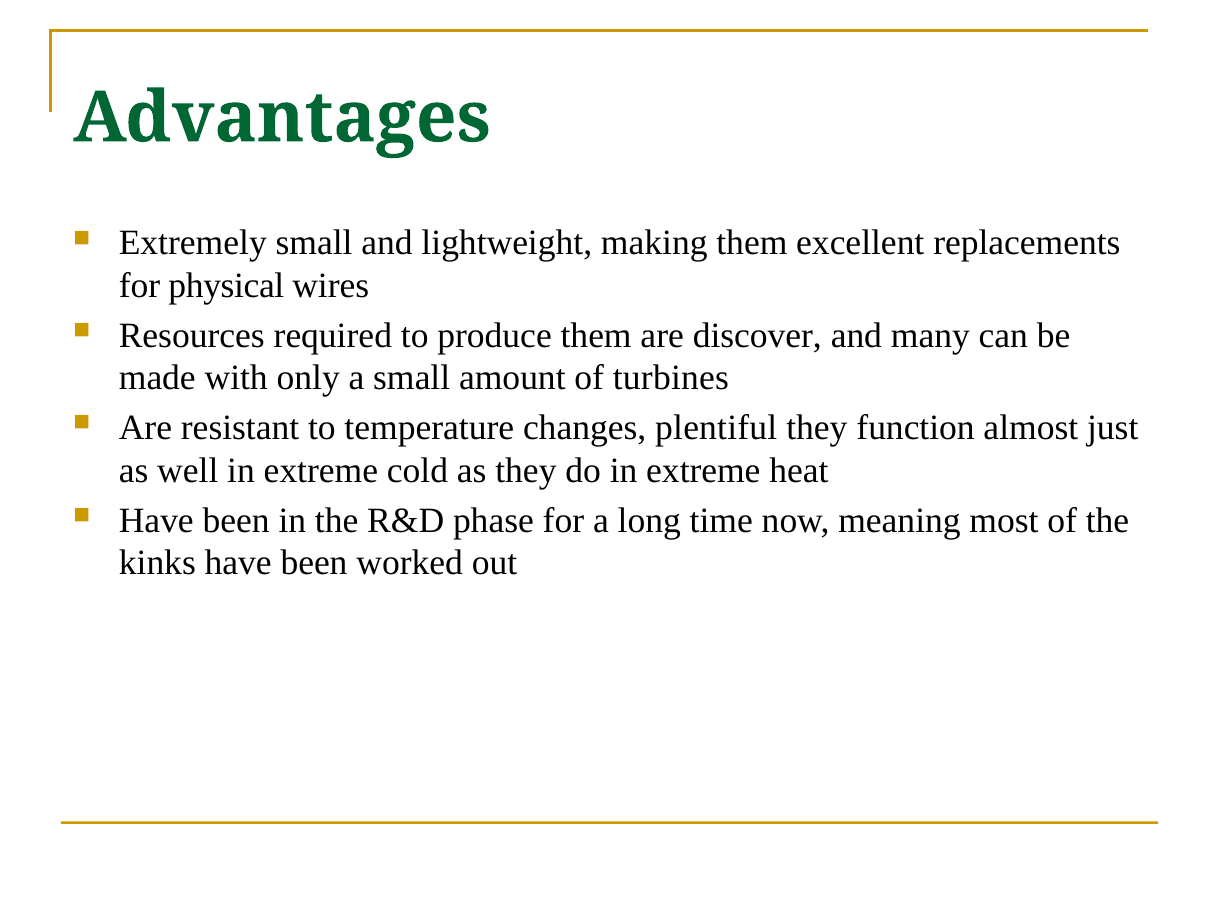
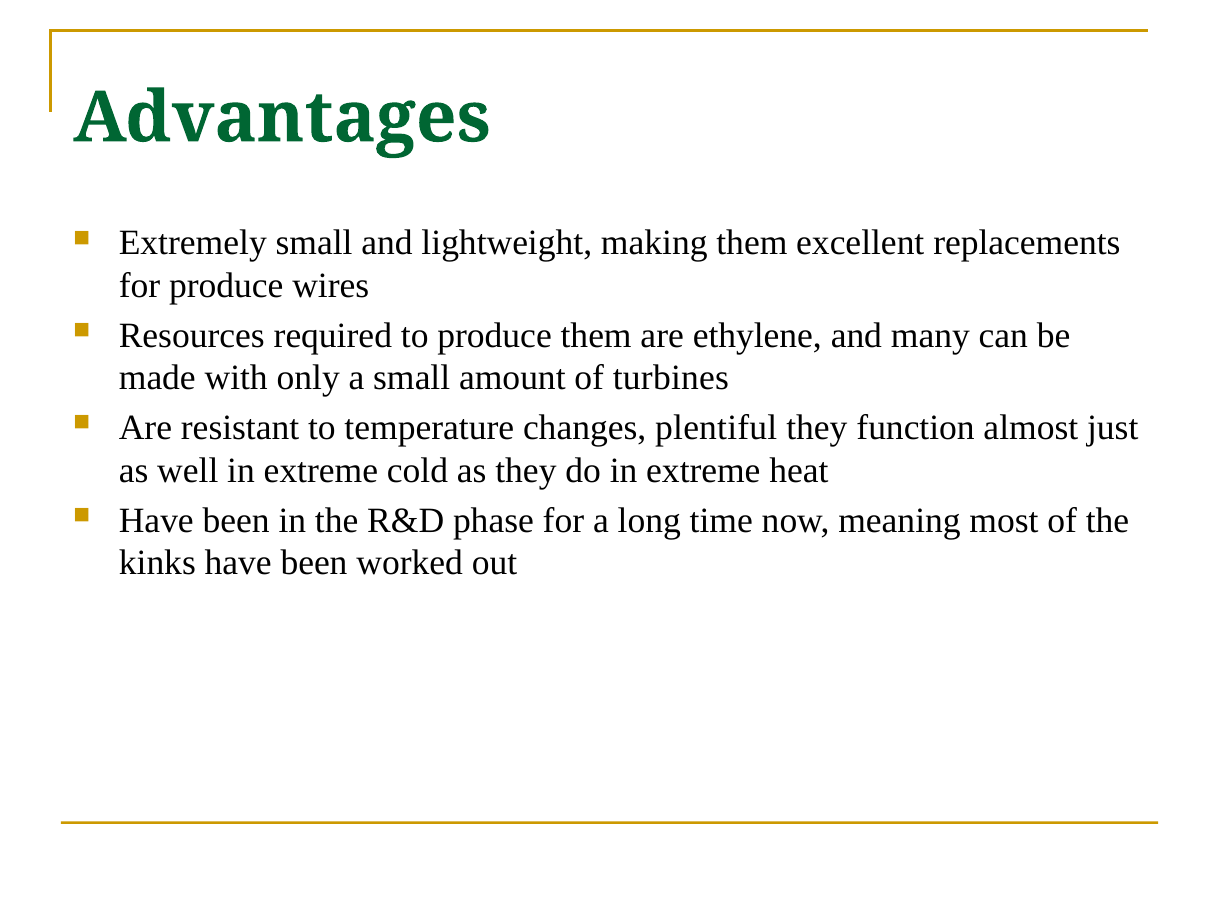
for physical: physical -> produce (226, 286)
discover: discover -> ethylene (757, 336)
